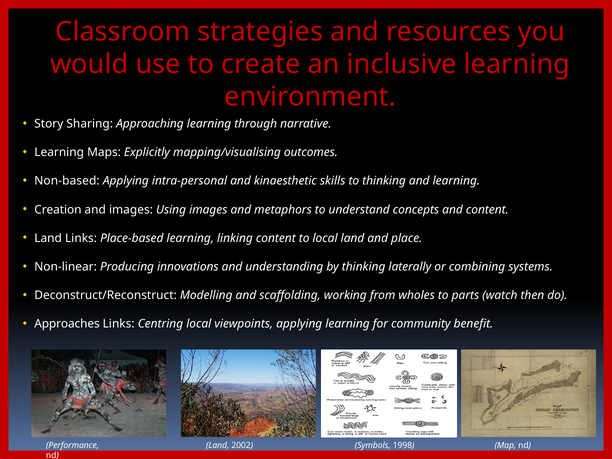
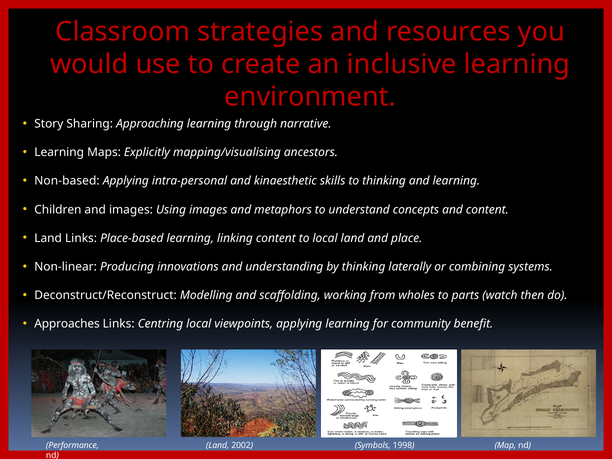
outcomes: outcomes -> ancestors (311, 152)
Creation: Creation -> Children (58, 210)
